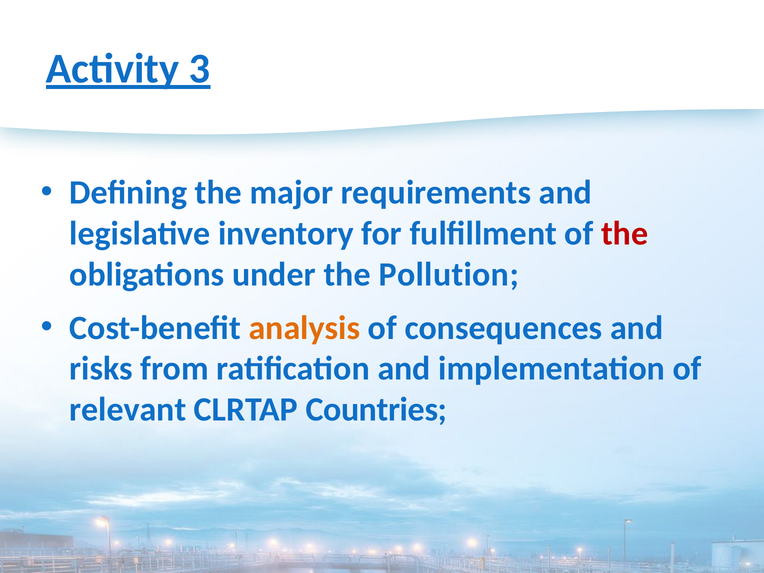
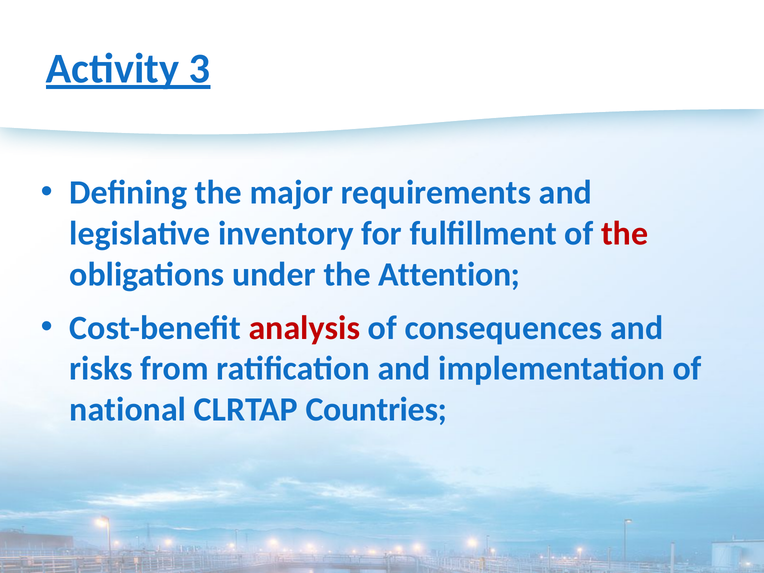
Pollution: Pollution -> Attention (449, 274)
analysis colour: orange -> red (304, 328)
relevant: relevant -> national (128, 409)
